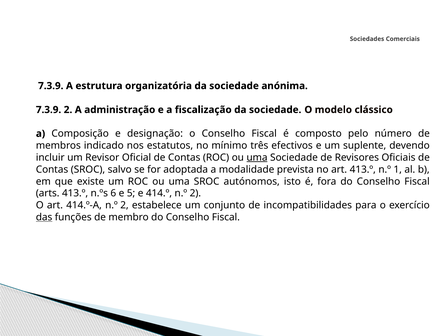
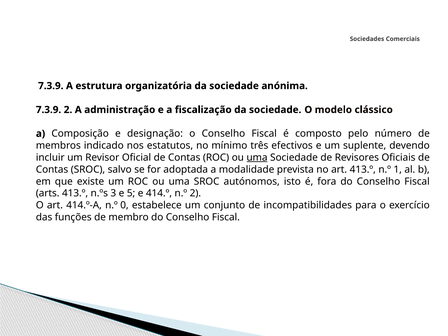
6: 6 -> 3 (113, 193)
414.º-A n.º 2: 2 -> 0 (124, 205)
das underline: present -> none (44, 217)
